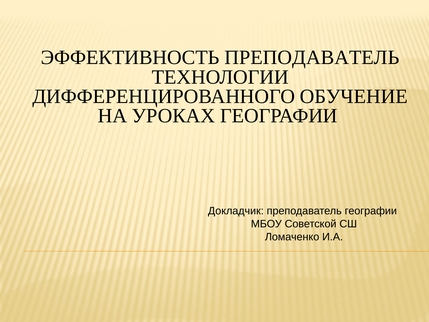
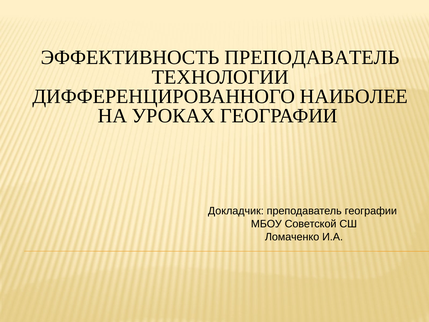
ОБУЧЕНИЕ: ОБУЧЕНИЕ -> НАИБОЛЕЕ (354, 96)
